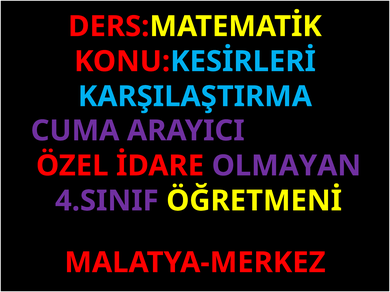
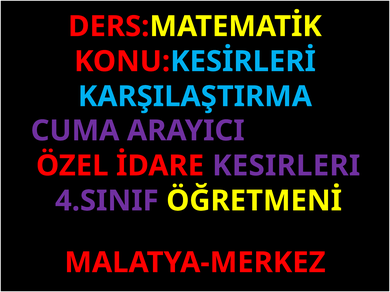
OLMAYAN: OLMAYAN -> KESIRLERI (286, 166)
